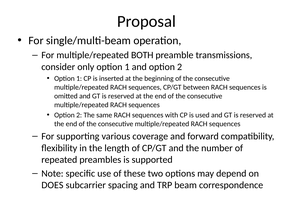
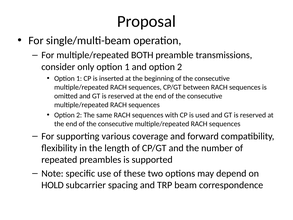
DOES: DOES -> HOLD (53, 185)
